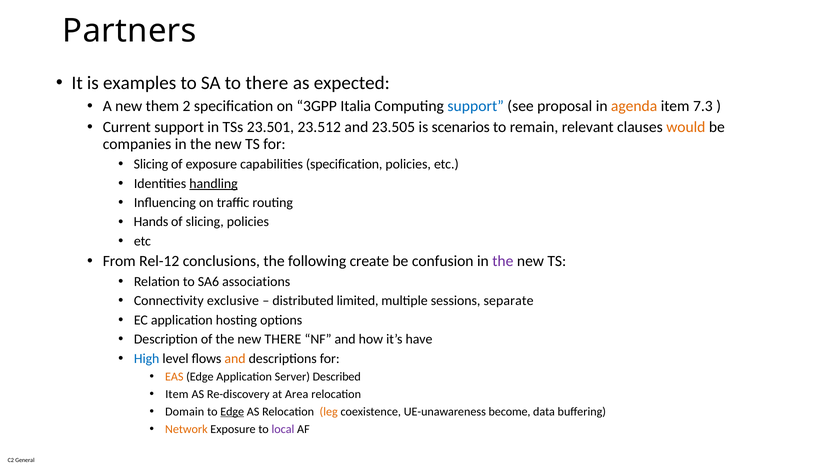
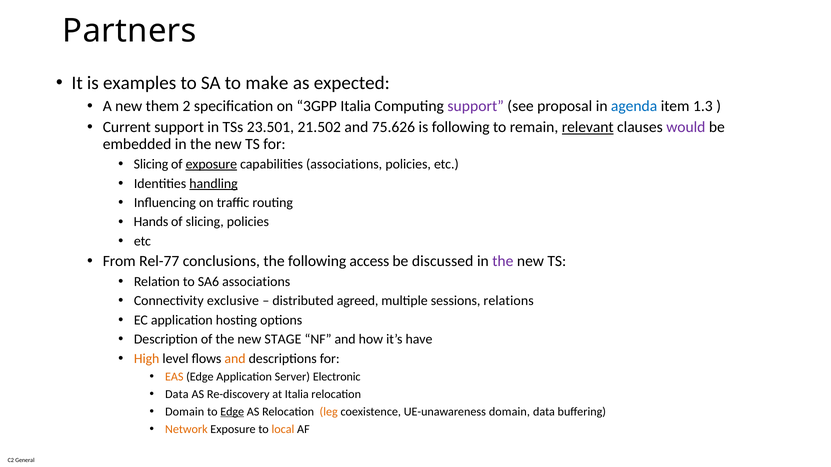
to there: there -> make (267, 83)
support colour: blue -> purple (476, 106)
agenda colour: orange -> blue (634, 106)
7.3: 7.3 -> 1.3 (703, 106)
23.512: 23.512 -> 21.502 (319, 127)
23.505: 23.505 -> 75.626 (393, 127)
is scenarios: scenarios -> following (461, 127)
relevant underline: none -> present (588, 127)
would colour: orange -> purple (686, 127)
companies: companies -> embedded (137, 144)
exposure underline: none -> present (211, 164)
capabilities specification: specification -> associations (344, 164)
Rel-12: Rel-12 -> Rel-77 (159, 262)
create: create -> access (369, 262)
confusion: confusion -> discussed (443, 262)
limited: limited -> agreed (358, 301)
separate: separate -> relations (509, 301)
new THERE: THERE -> STAGE (283, 340)
High colour: blue -> orange (147, 359)
Described: Described -> Electronic (337, 377)
Item: Item -> Data (177, 395)
at Area: Area -> Italia (297, 395)
UE-unawareness become: become -> domain (509, 412)
local colour: purple -> orange (283, 429)
